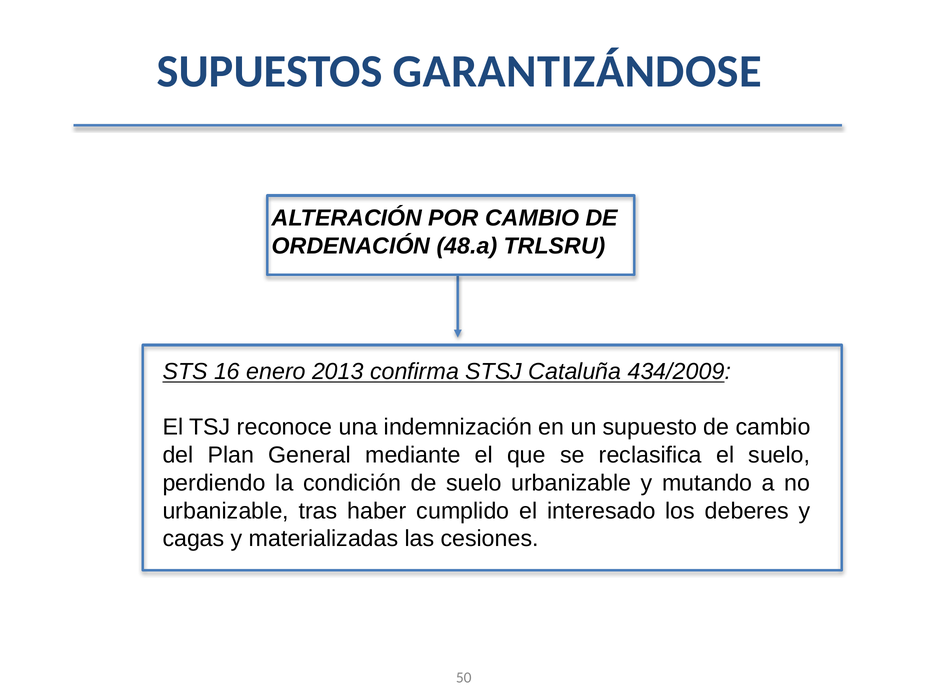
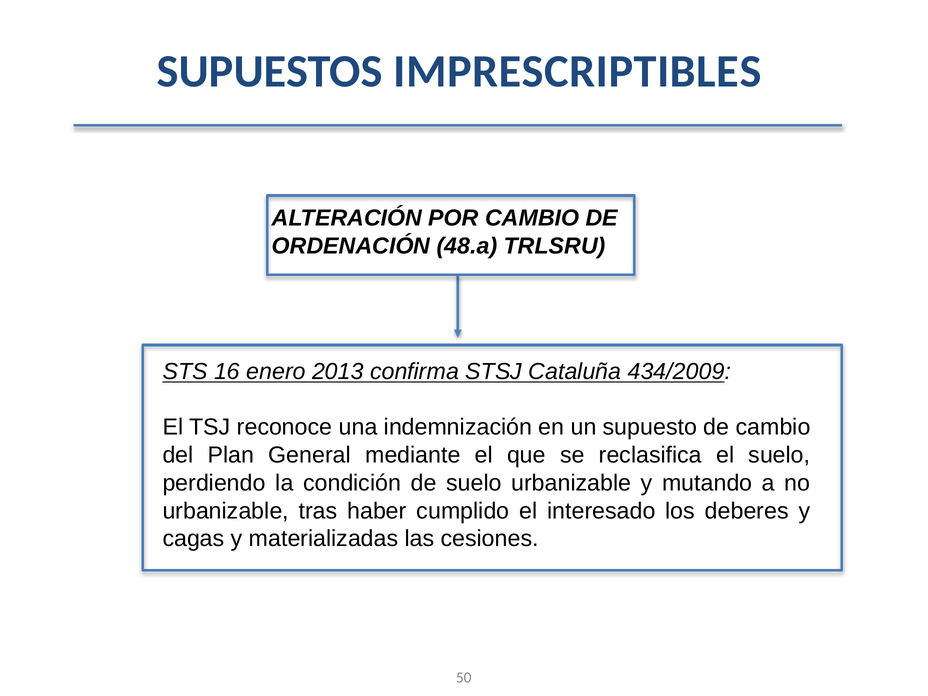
GARANTIZÁNDOSE: GARANTIZÁNDOSE -> IMPRESCRIPTIBLES (577, 71)
